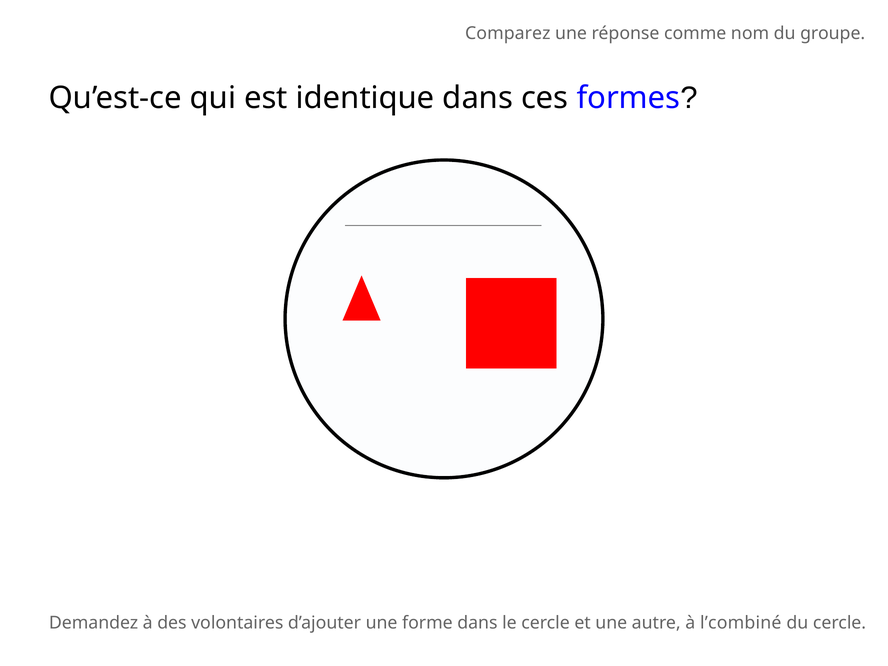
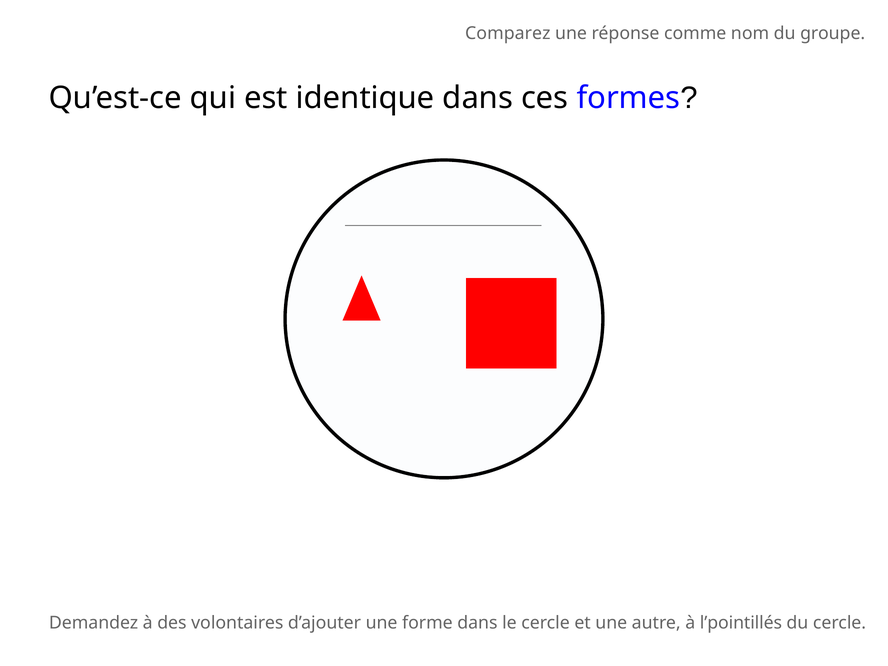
l’combiné: l’combiné -> l’pointillés (741, 623)
